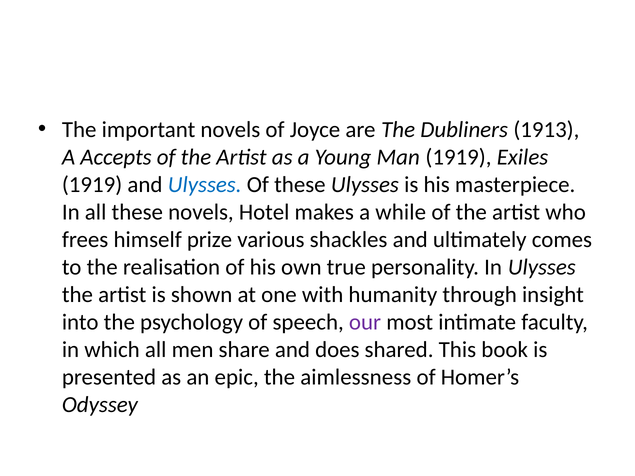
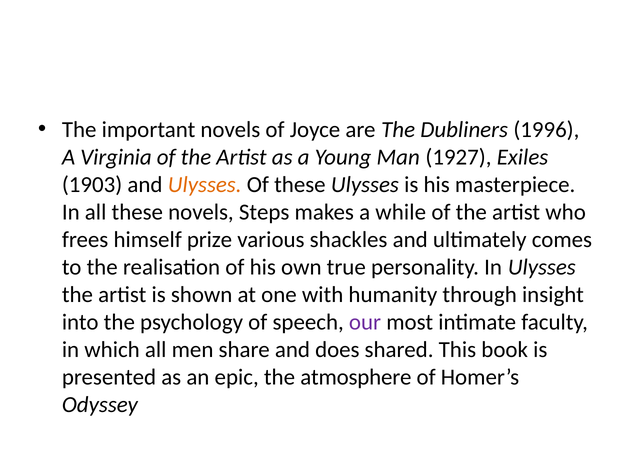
1913: 1913 -> 1996 (546, 130)
Accepts: Accepts -> Virginia (116, 157)
Man 1919: 1919 -> 1927 (458, 157)
1919: 1919 -> 1903 (92, 185)
Ulysses colour: blue -> orange (205, 185)
Hotel: Hotel -> Steps (264, 212)
aimlessness: aimlessness -> atmosphere (356, 377)
